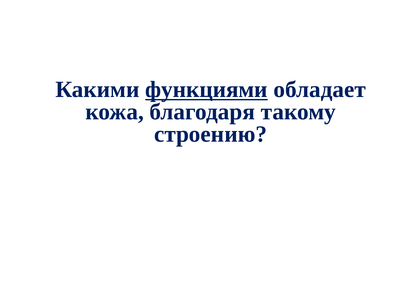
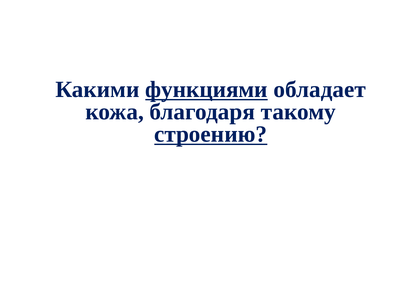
строению underline: none -> present (211, 134)
